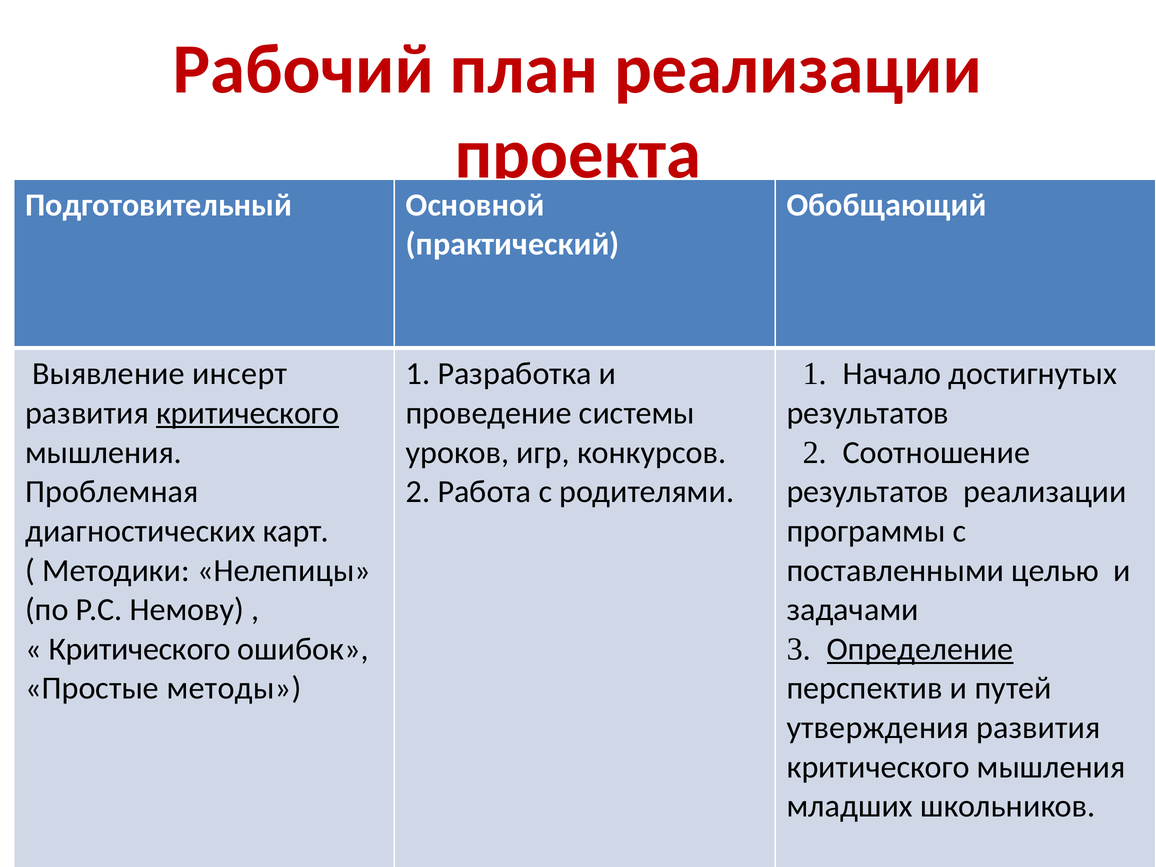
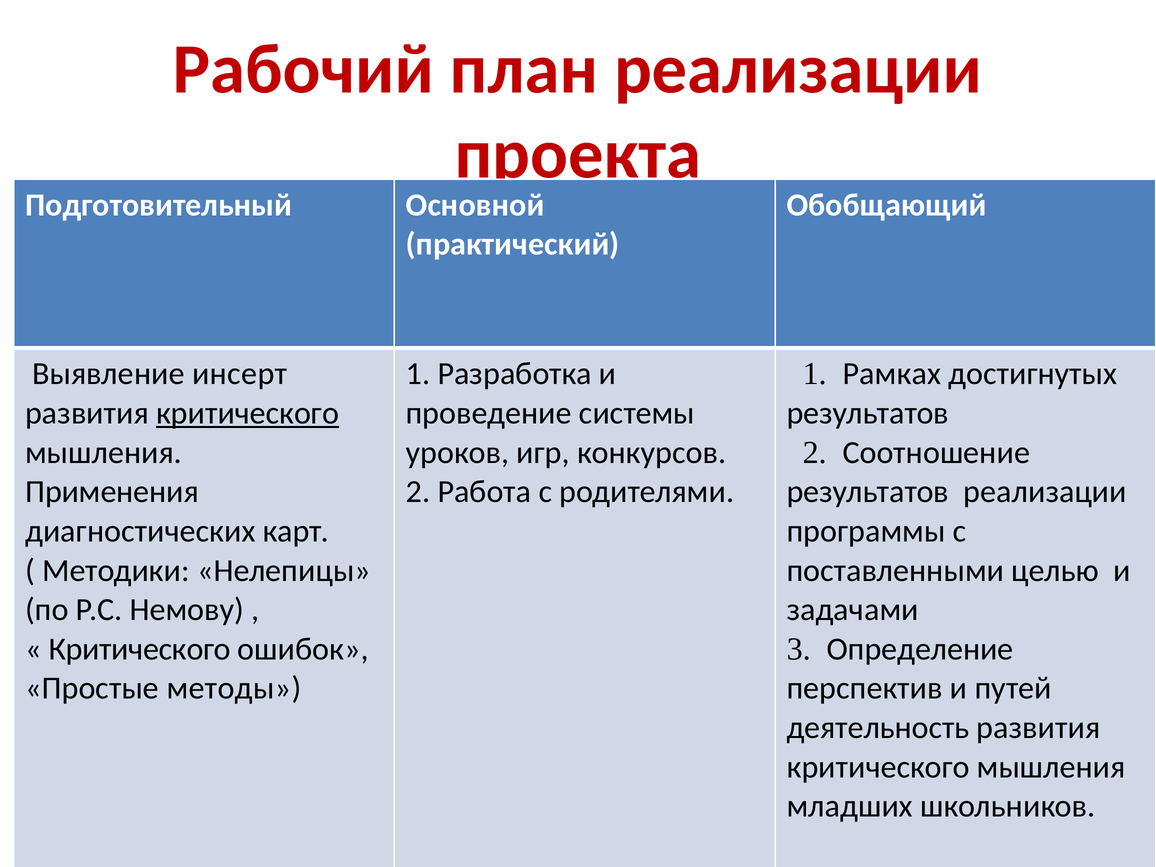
Начало: Начало -> Рамках (892, 374)
Проблемная: Проблемная -> Применения (112, 492)
Определение underline: present -> none (920, 649)
утверждения: утверждения -> деятельность (878, 728)
